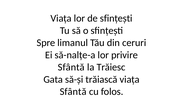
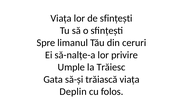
Sfântă: Sfântă -> Umple (71, 67)
Sfântă: Sfântă -> Deplin (73, 92)
